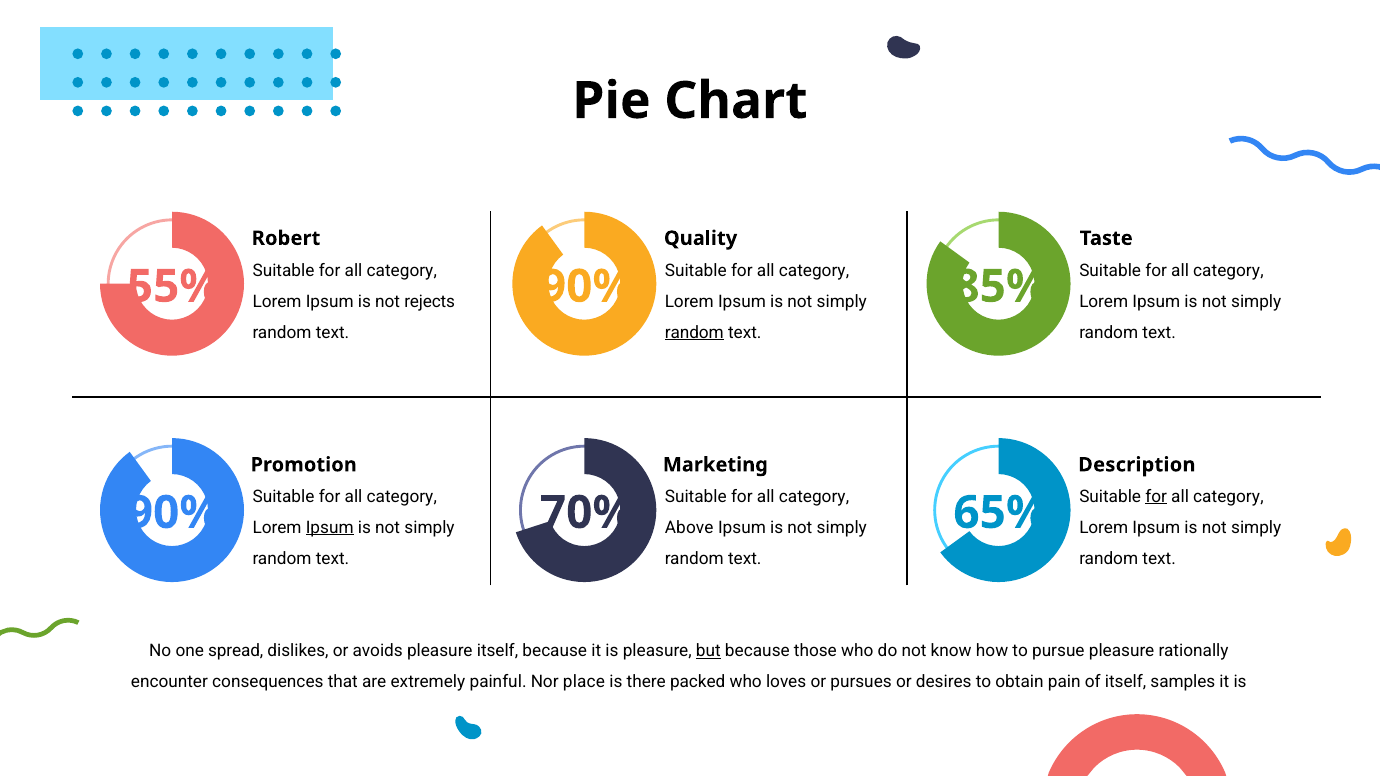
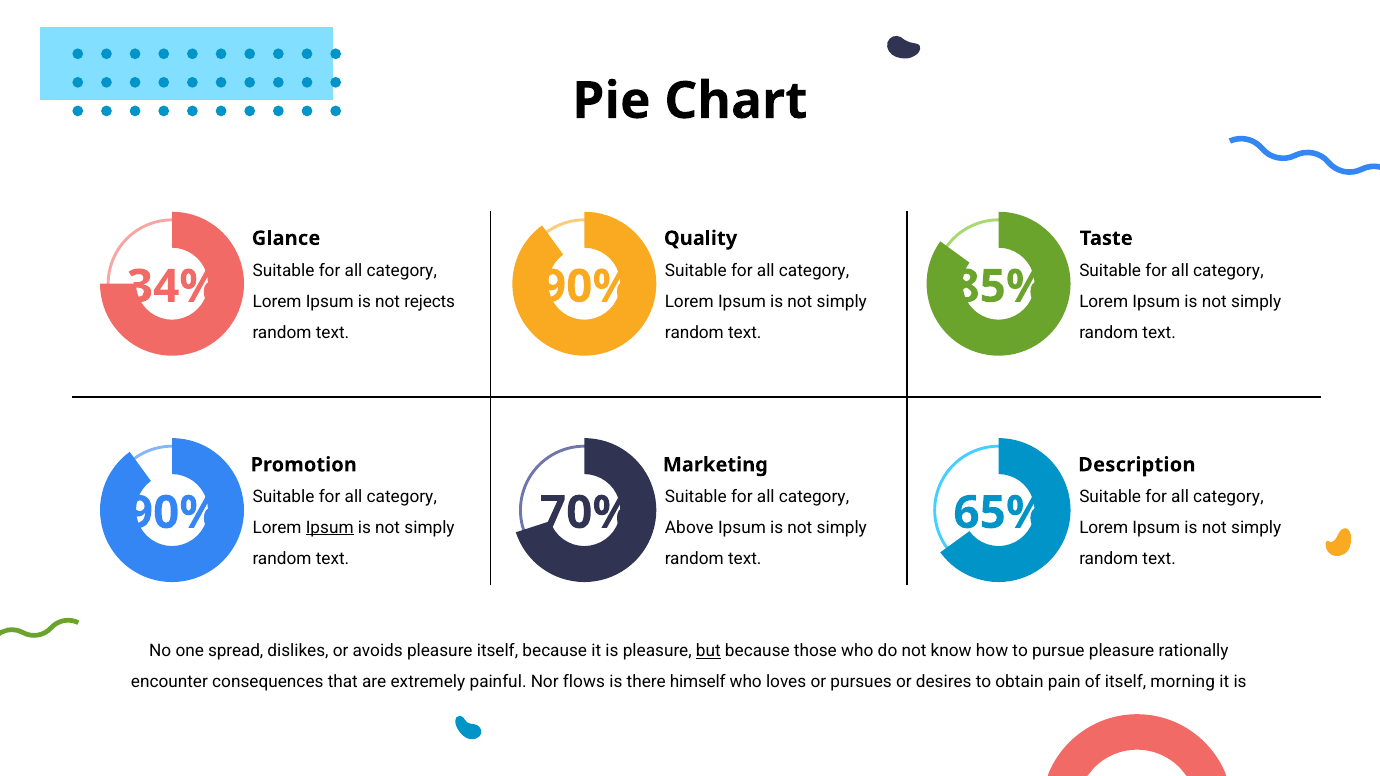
Robert: Robert -> Glance (286, 238)
55%: 55% -> 34% (174, 287)
random underline: present -> none (694, 332)
for underline: present -> none (1156, 497)
place: place -> flows (584, 682)
packed: packed -> himself (698, 682)
samples: samples -> morning (1183, 682)
